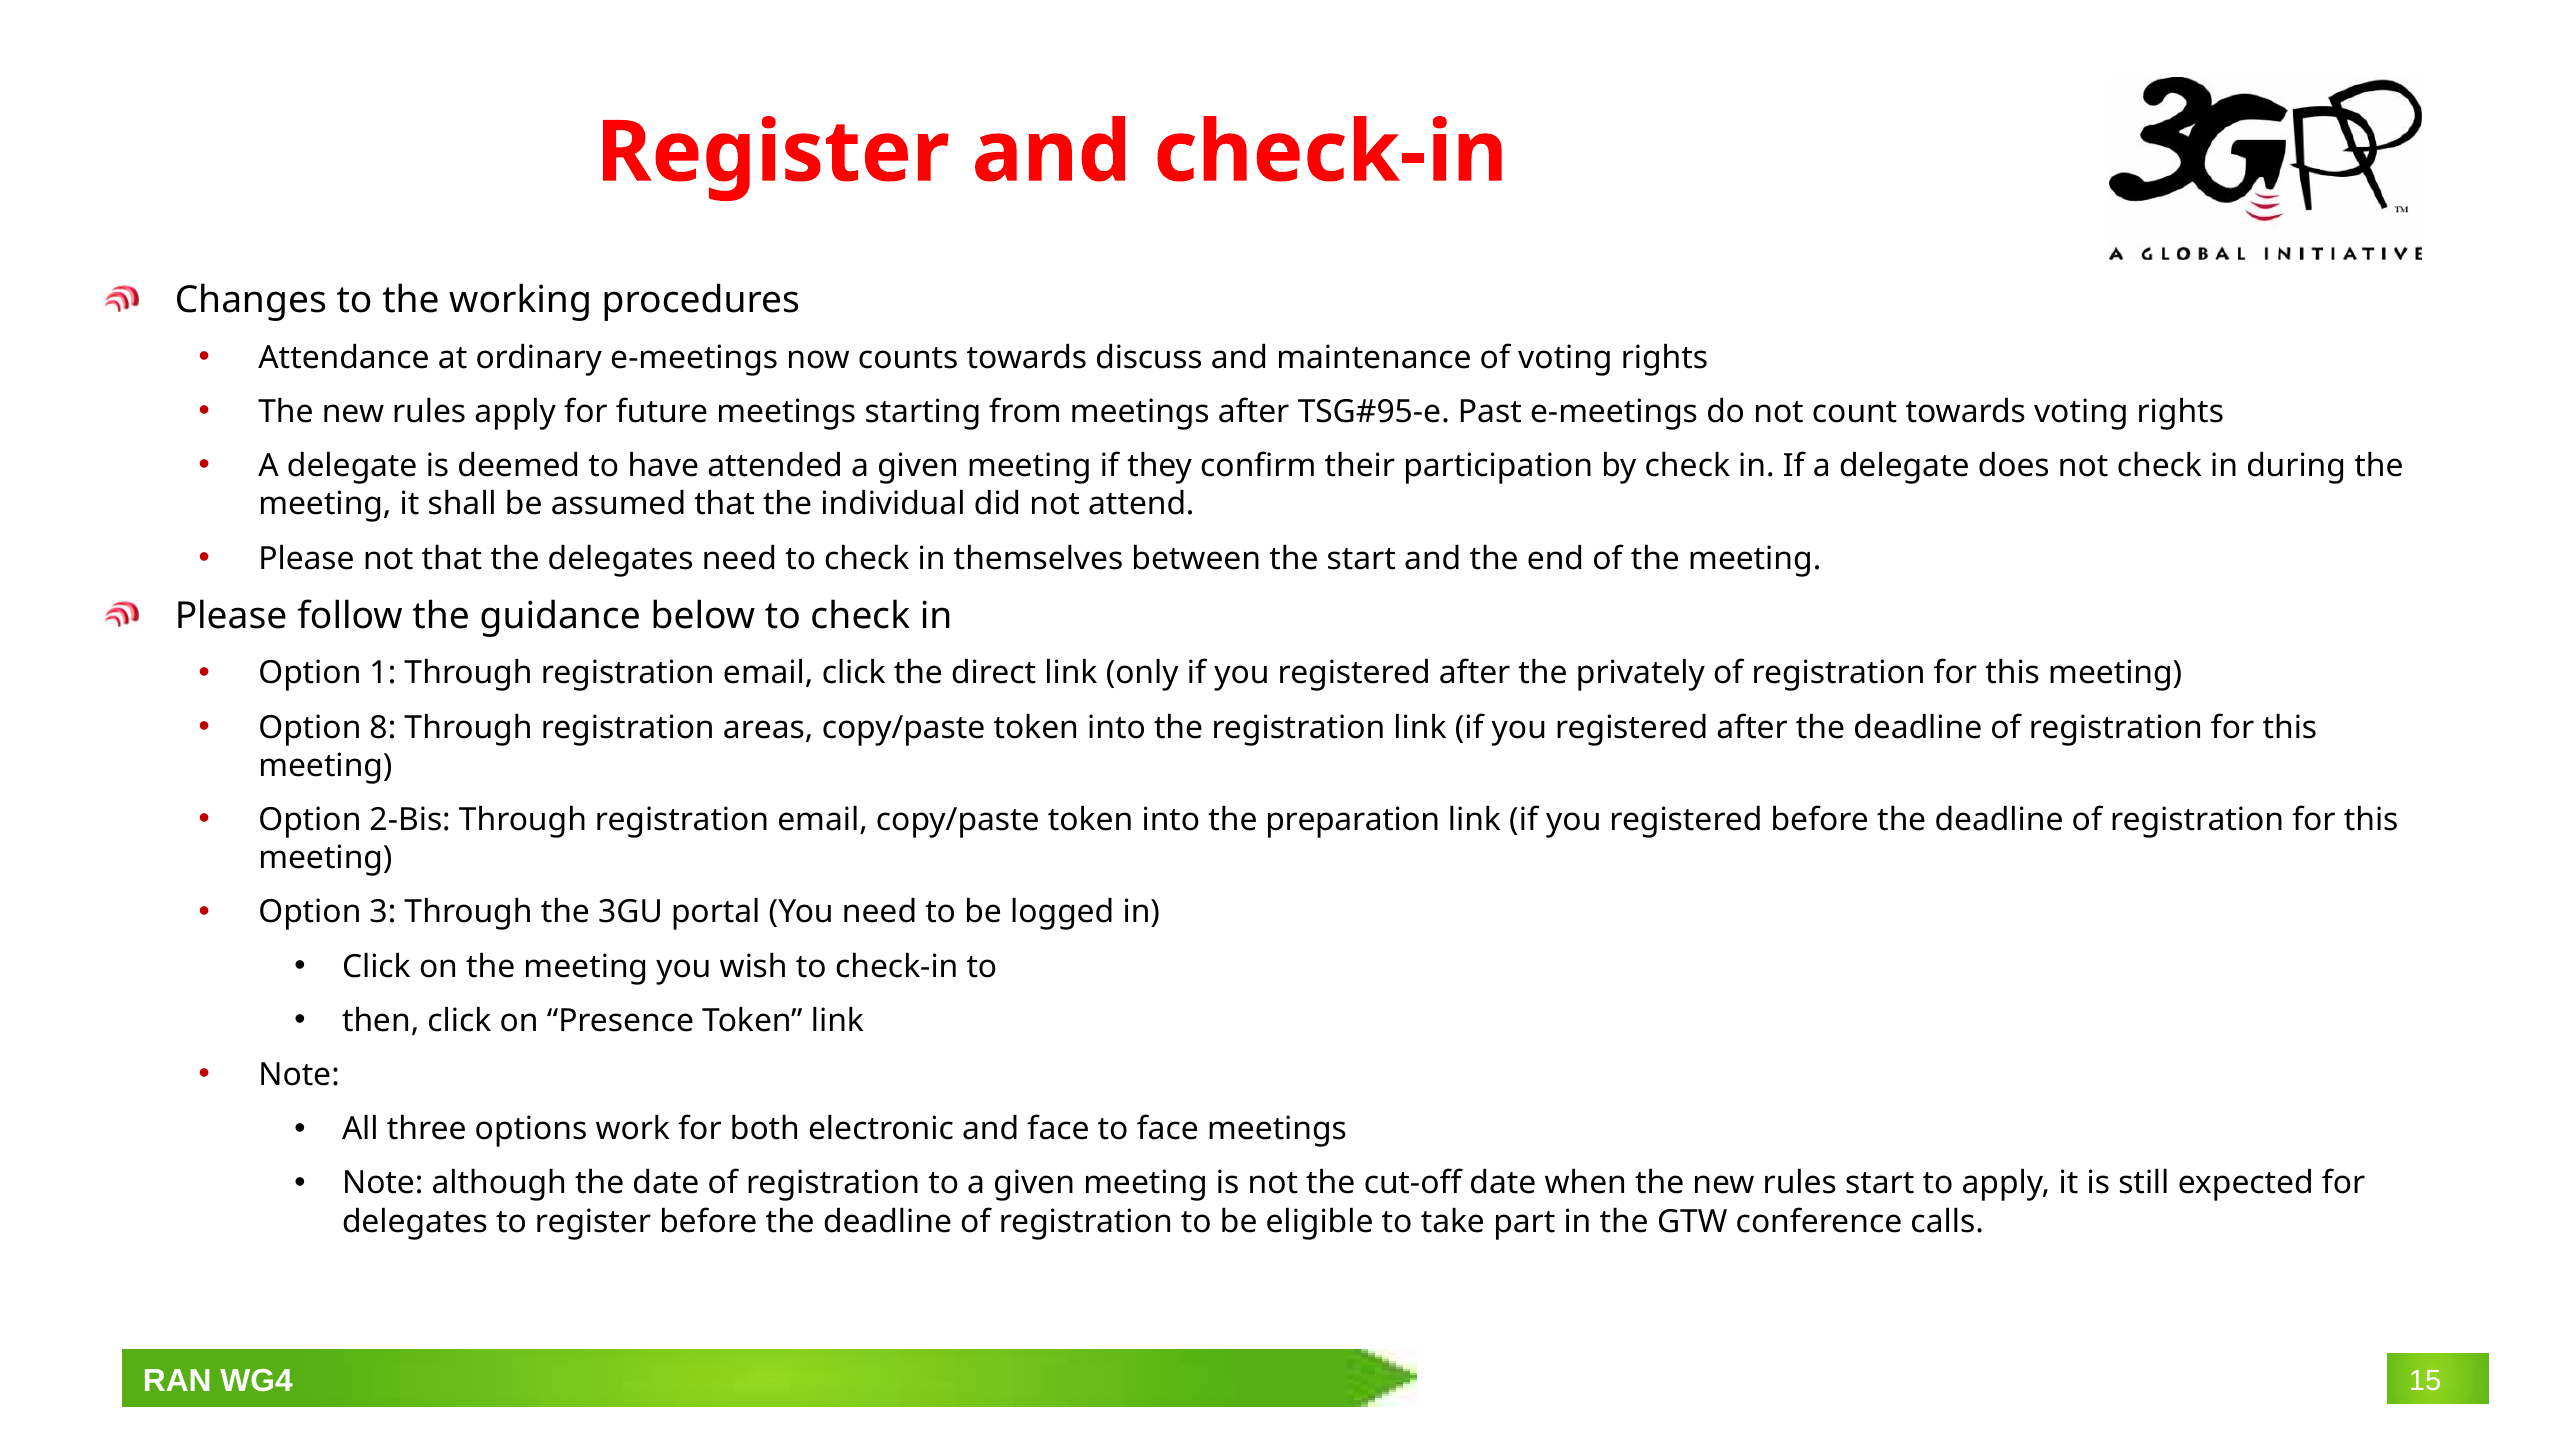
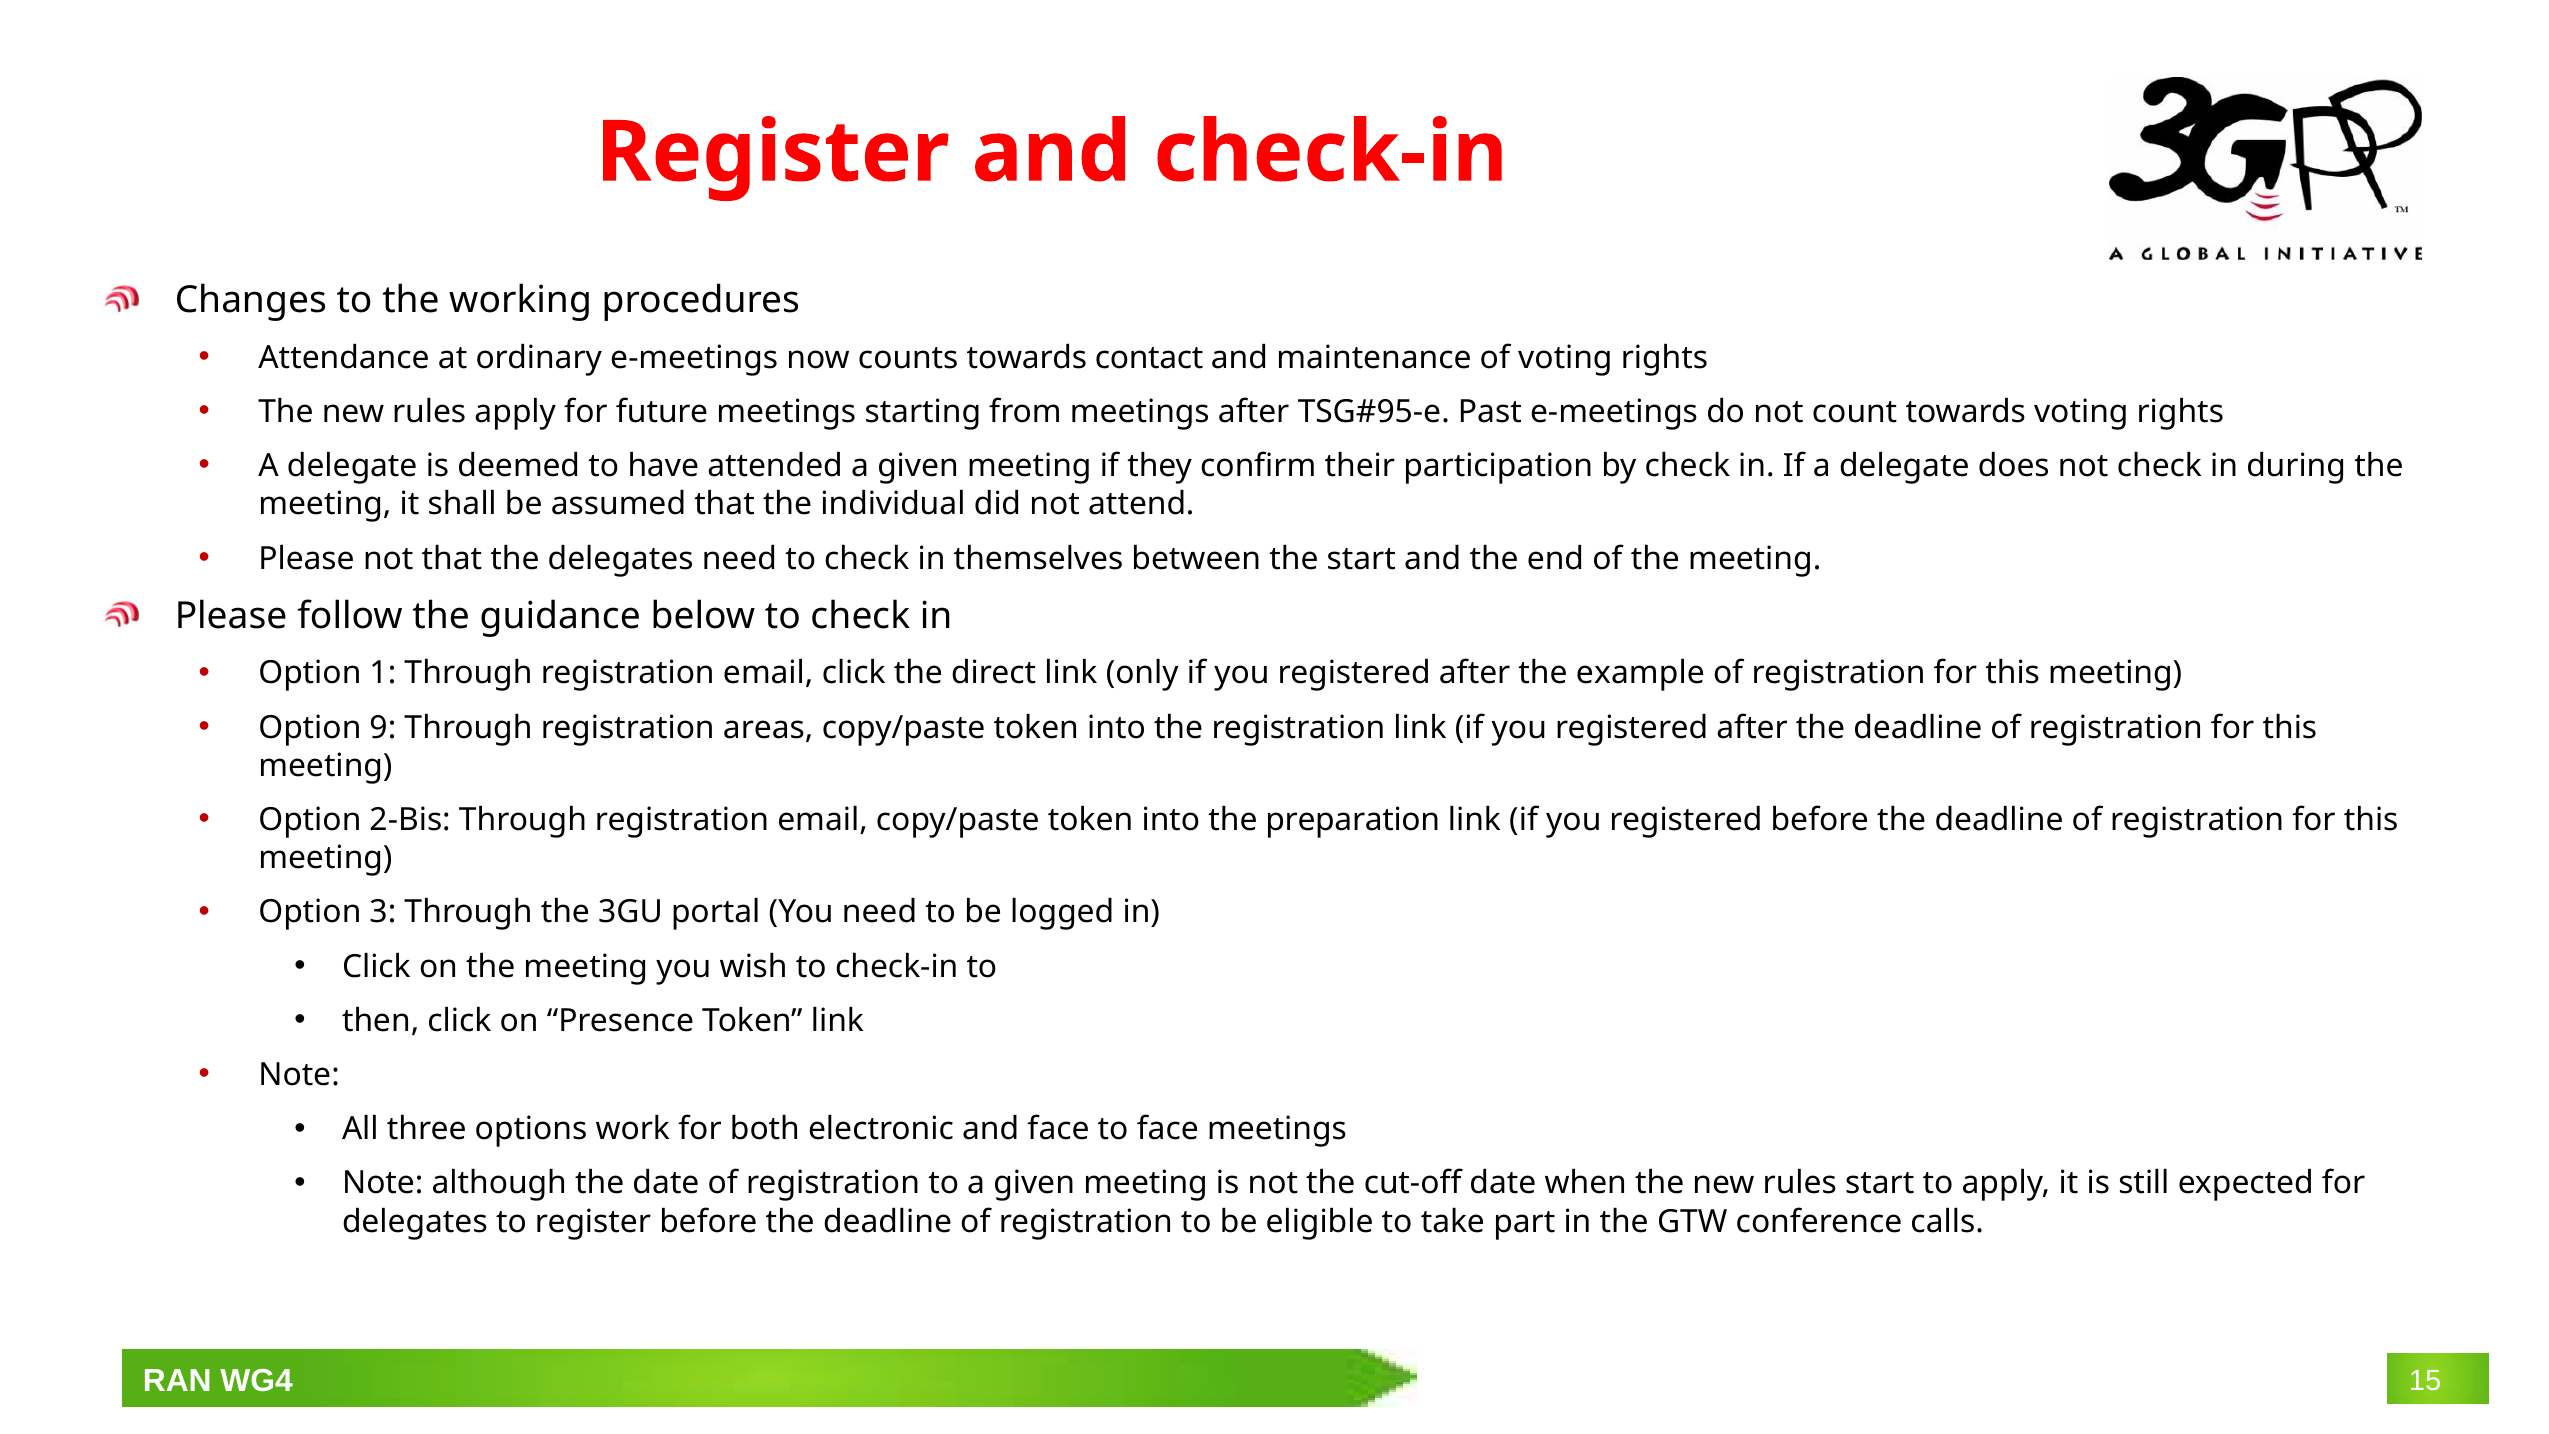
discuss: discuss -> contact (1149, 358)
privately: privately -> example (1640, 673)
8: 8 -> 9 (383, 727)
